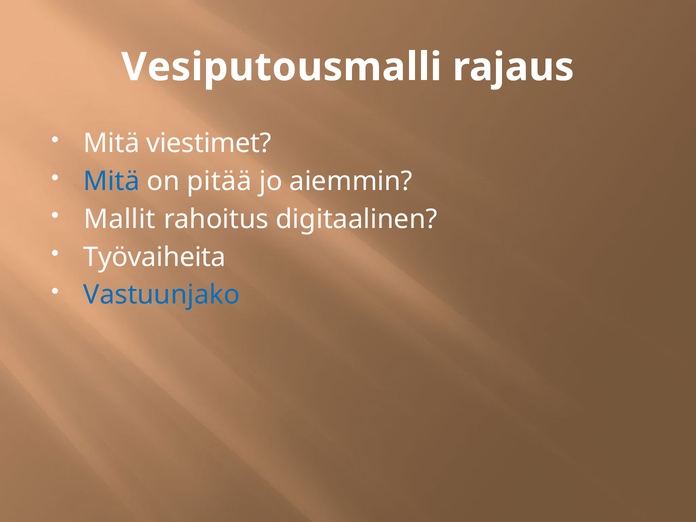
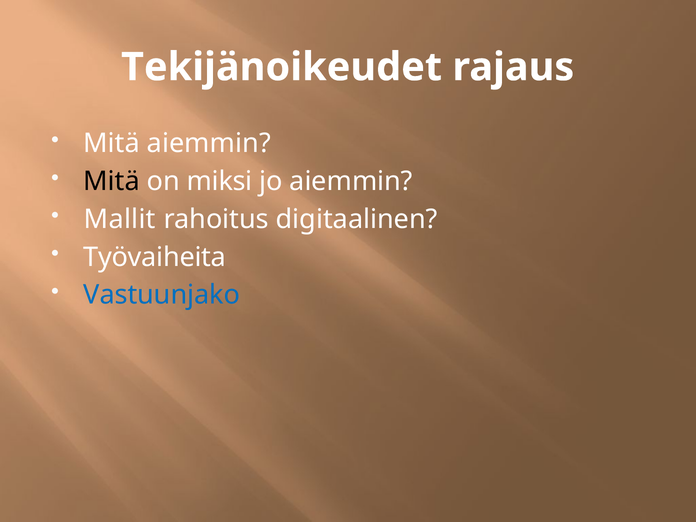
Vesiputousmalli: Vesiputousmalli -> Tekijänoikeudet (282, 67)
Mitä viestimet: viestimet -> aiemmin (209, 143)
Mitä colour: blue -> black (112, 181)
pitää: pitää -> miksi (220, 181)
